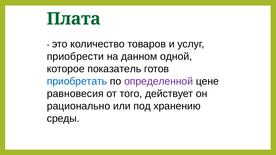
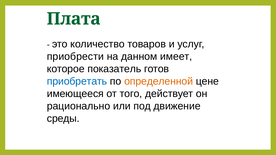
одной: одной -> имеет (176, 57)
определенной colour: purple -> orange (159, 81)
равновесия: равновесия -> имеющееся (75, 94)
хранению: хранению -> движение (177, 106)
